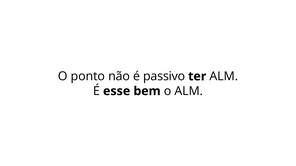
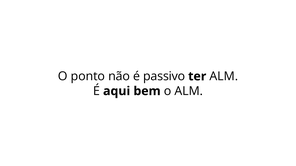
esse: esse -> aqui (117, 91)
